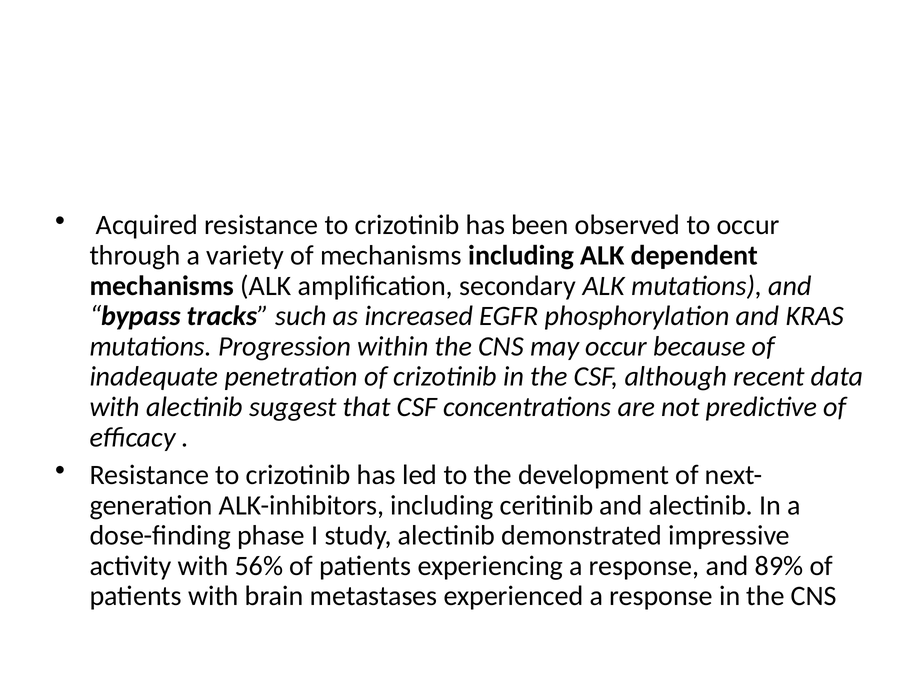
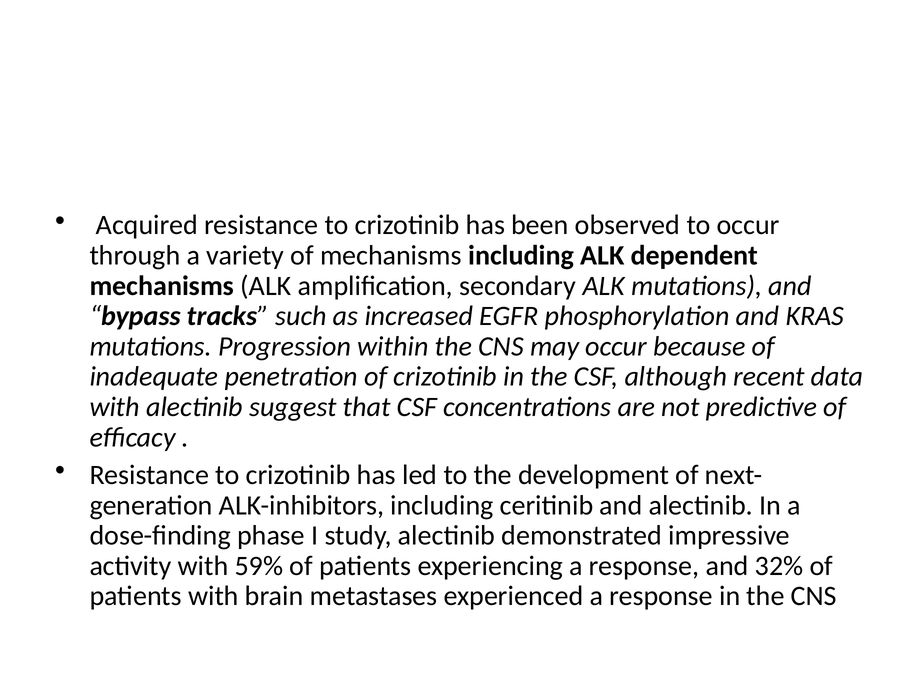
56%: 56% -> 59% (259, 566)
89%: 89% -> 32% (779, 566)
